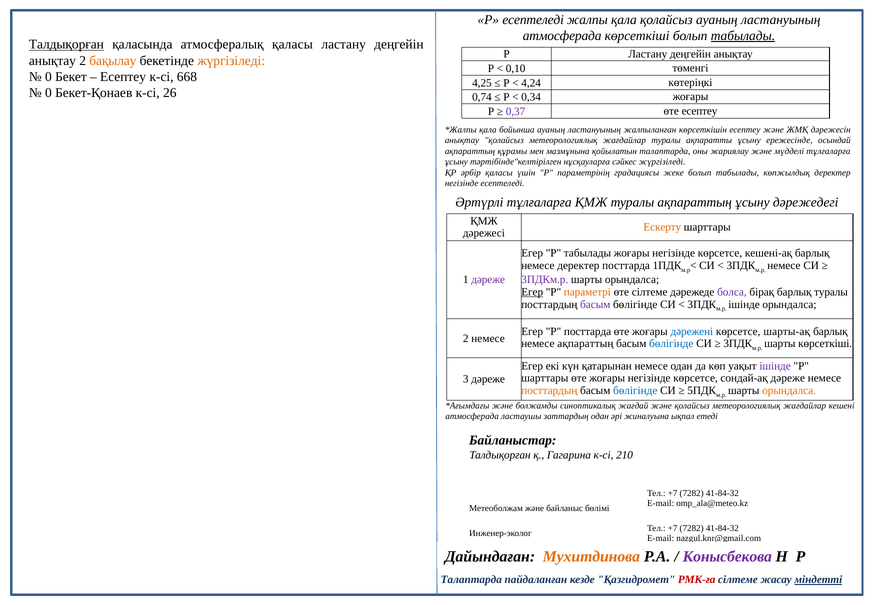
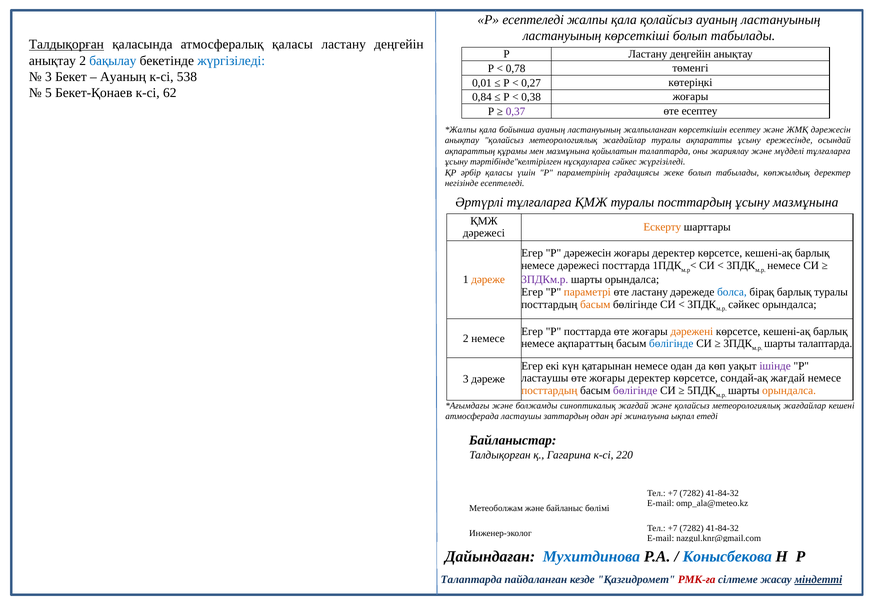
атмосферада: атмосферада -> ластануының (562, 36)
табылады underline: present -> none (743, 36)
бақылау colour: orange -> blue (113, 61)
жүргізіледі colour: orange -> blue (231, 61)
0,10: 0,10 -> 0,78 (516, 68)
0: 0 -> 3 (48, 77)
Есептеу: Есептеу -> Ауаның (123, 77)
668: 668 -> 538 (187, 77)
4,25: 4,25 -> 0,01 (482, 83)
4,24: 4,24 -> 0,27 (531, 83)
0: 0 -> 5 (48, 93)
26: 26 -> 62 (170, 93)
0,74: 0,74 -> 0,84 (482, 97)
0,34: 0,34 -> 0,38 (531, 97)
ҚМЖ туралы ақпараттың: ақпараттың -> посттардың (695, 202)
ұсыну дәрежедегі: дәрежедегі -> мазмұнына (806, 202)
Р табылады: табылады -> дәрежесін (588, 253)
негізінде: негізінде -> деректер (674, 253)
немесе деректер: деректер -> дәрежесі (578, 266)
дәреже colour: purple -> orange (488, 280)
Егер underline: present -> none (532, 292)
өте сілтеме: сілтеме -> ластану (650, 292)
болса colour: purple -> blue (732, 292)
басым colour: purple -> orange (595, 304)
ішінде: ішінде -> сәйкес (744, 304)
дәрежені colour: blue -> orange (692, 331)
шарты-ақ: шарты-ақ -> кешені-ақ (787, 331)
шарты көрсеткіші: көрсеткіші -> талаптарда (825, 344)
шарттары: шарттары -> ластаушы (545, 378)
өте жоғары негізінде: негізінде -> деректер (649, 378)
сондай-ақ дәреже: дәреже -> жағдай (788, 378)
бөлігінде colour: blue -> purple (635, 391)
210: 210 -> 220 (625, 455)
Мухитдинова colour: orange -> blue (591, 557)
Конысбекова colour: purple -> blue (727, 557)
